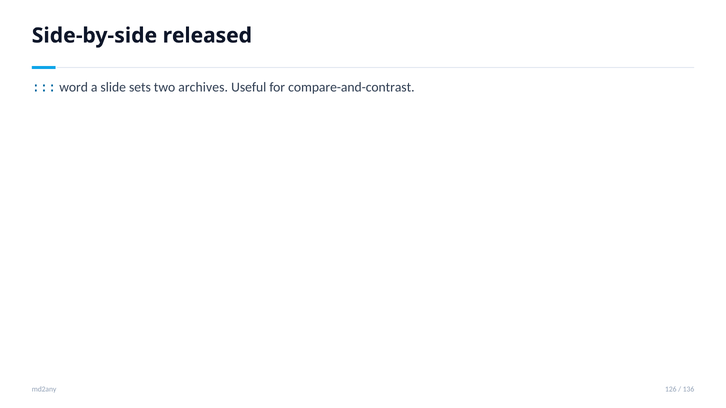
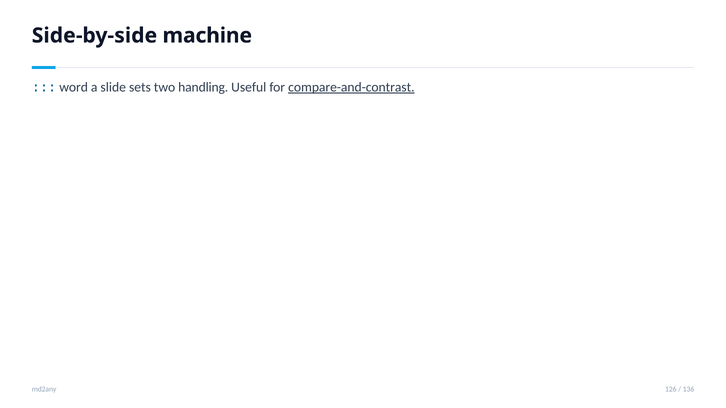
released: released -> machine (207, 36)
archives: archives -> handling (203, 87)
compare-and-contrast underline: none -> present (351, 87)
